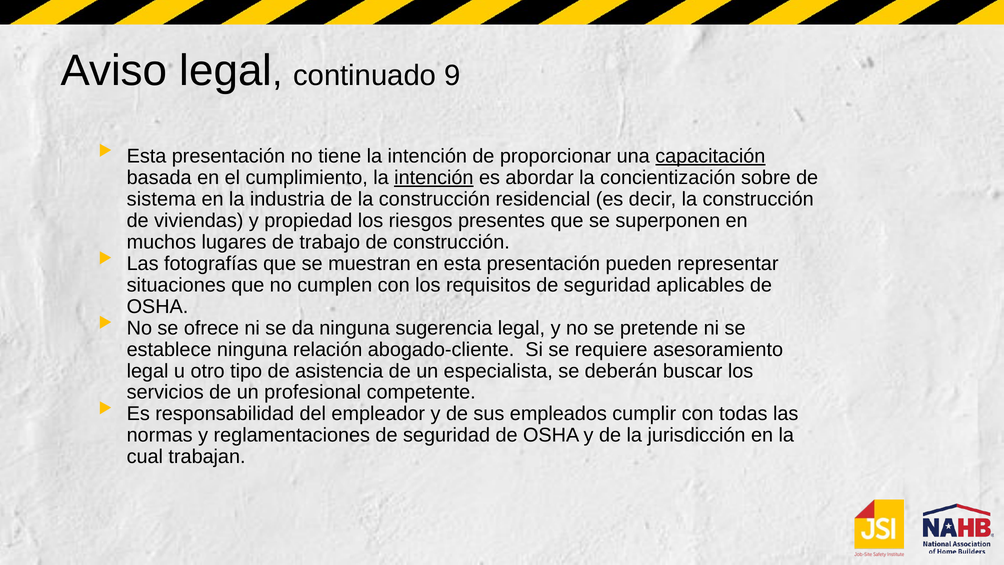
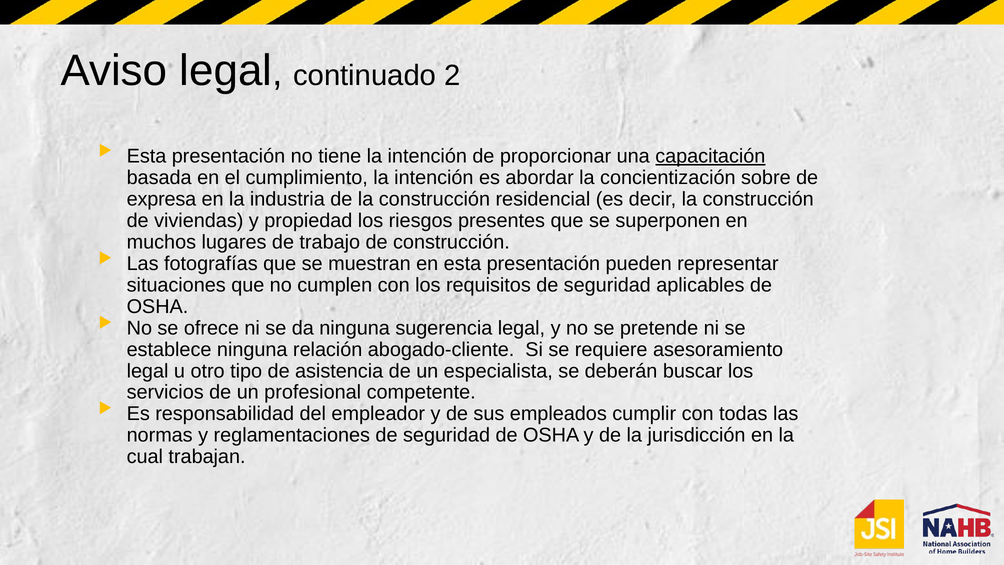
9: 9 -> 2 (452, 75)
intención underline: present -> none (434, 178)
sistema: sistema -> expresa (161, 199)
